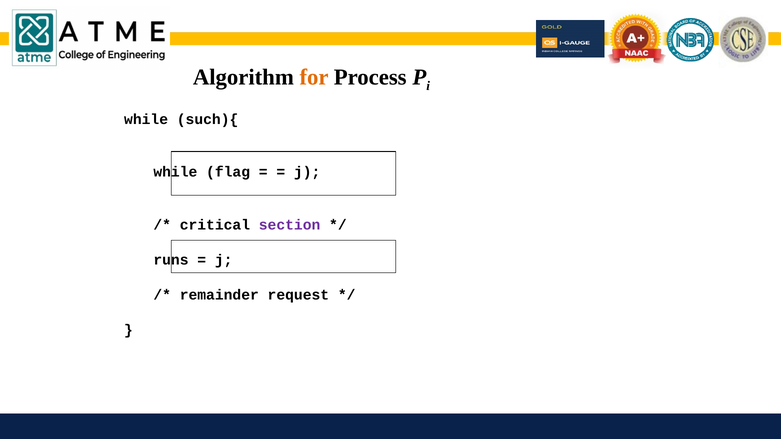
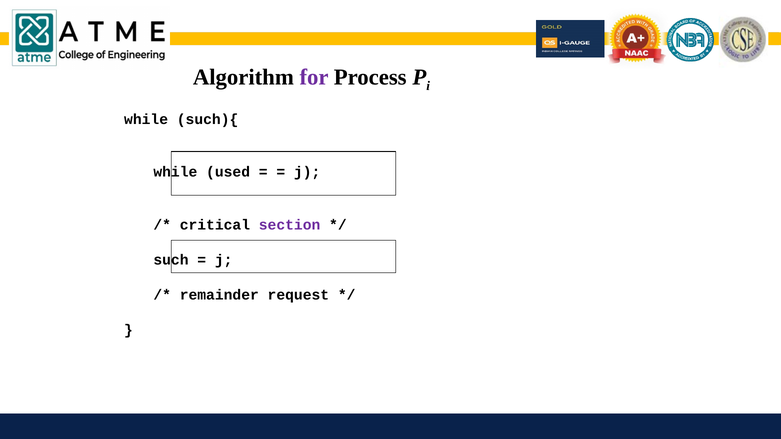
for colour: orange -> purple (314, 77)
flag: flag -> used (228, 172)
runs: runs -> such (171, 260)
